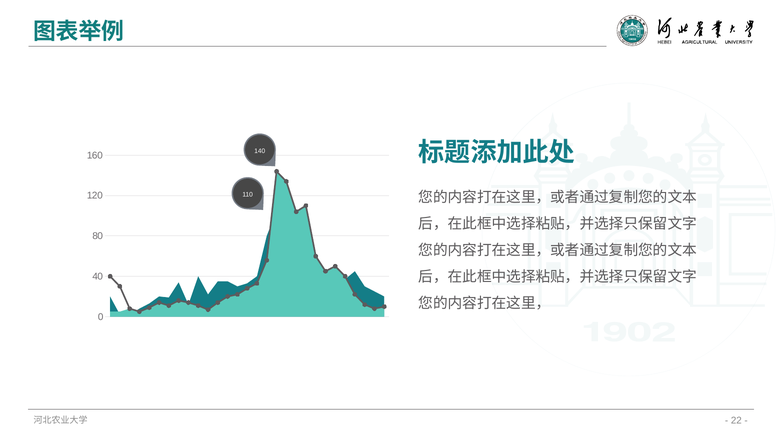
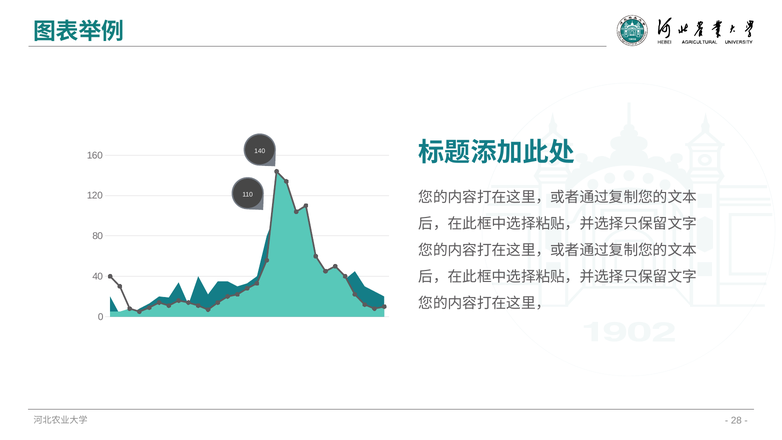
22: 22 -> 28 (736, 420)
